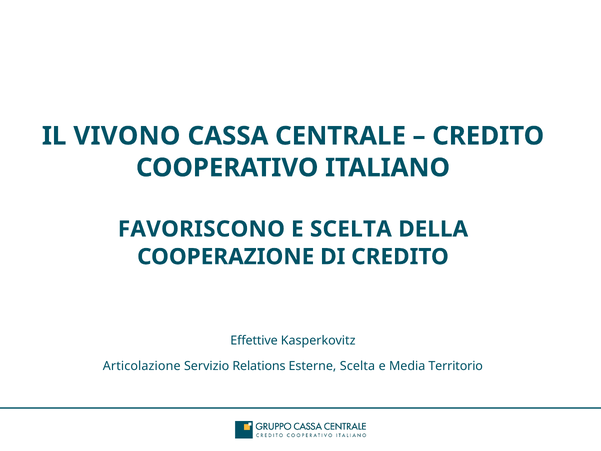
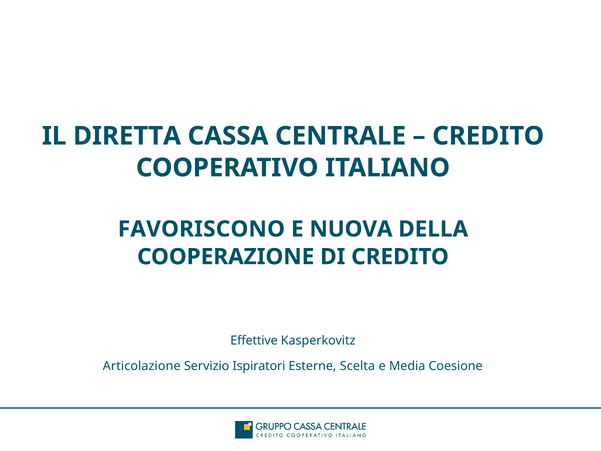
VIVONO: VIVONO -> DIRETTA (127, 136)
E SCELTA: SCELTA -> NUOVA (351, 229)
Relations: Relations -> Ispiratori (259, 366)
Territorio: Territorio -> Coesione (456, 366)
